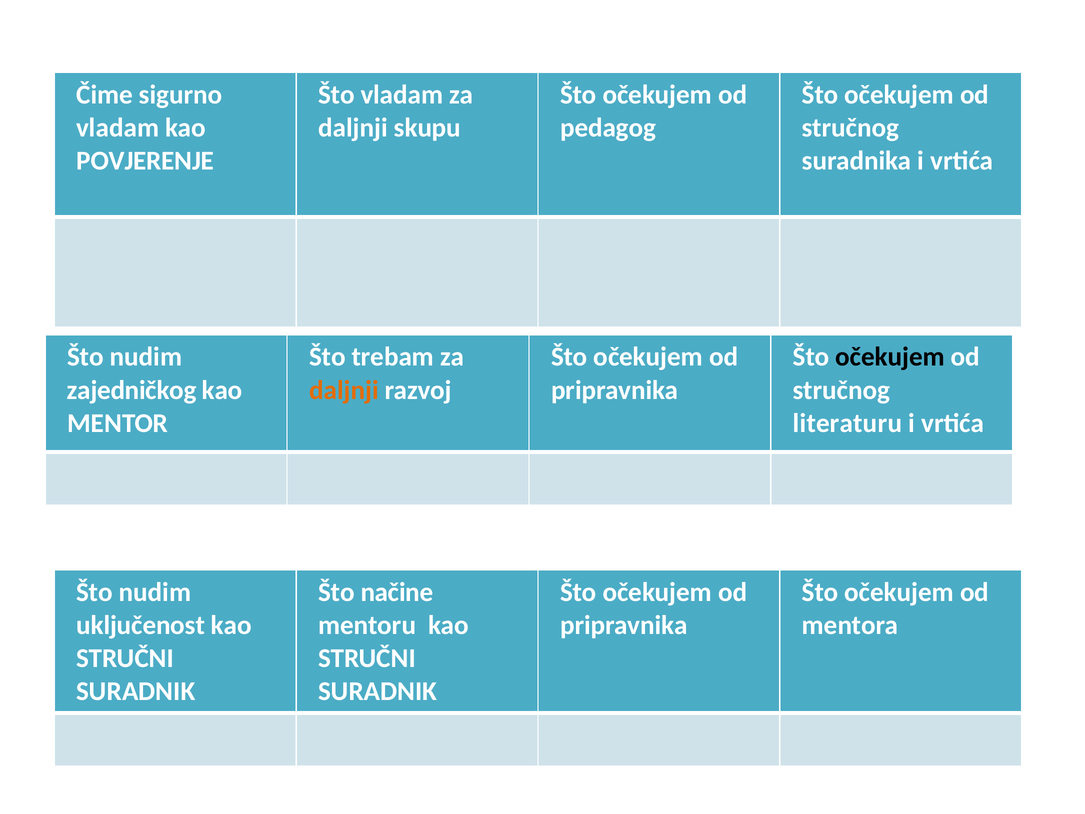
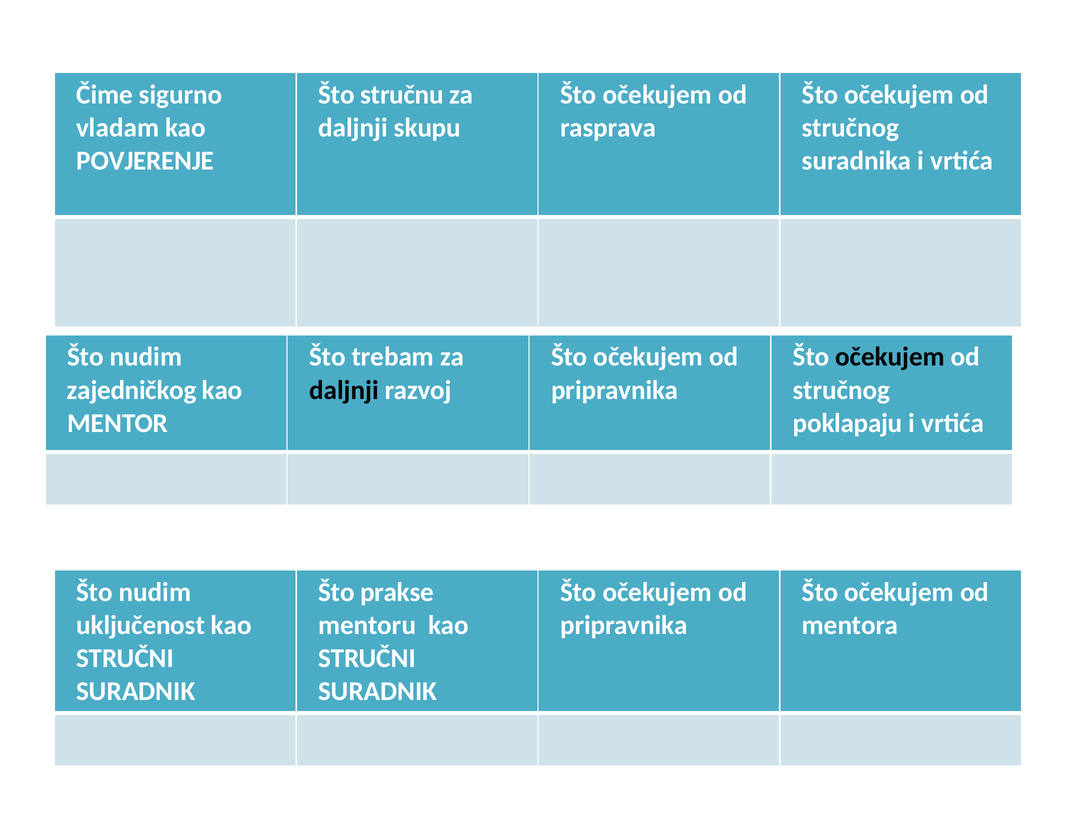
Što vladam: vladam -> stručnu (402, 95)
pedagog: pedagog -> rasprava (608, 128)
daljnji colour: orange -> black (344, 390)
literaturu: literaturu -> poklapaju (848, 423)
načine: načine -> prakse (397, 592)
